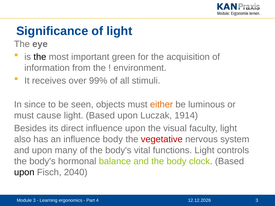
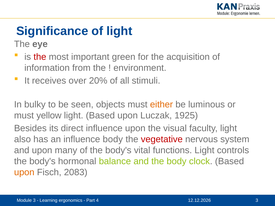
the colour: black -> red (40, 57)
99%: 99% -> 20% (98, 81)
since: since -> bulky (35, 105)
cause: cause -> yellow (49, 116)
1914: 1914 -> 1925 (186, 116)
upon colour: black -> orange (24, 172)
2040: 2040 -> 2083 (76, 172)
